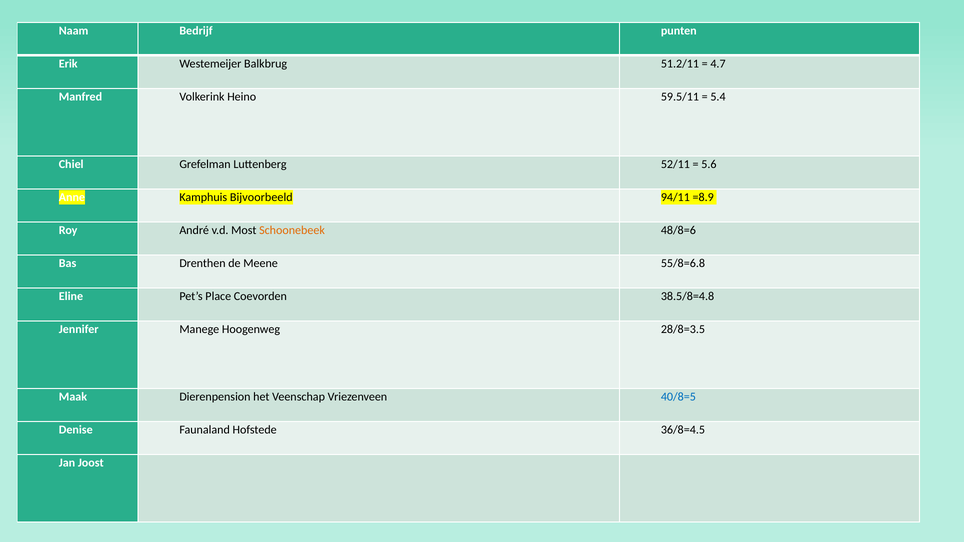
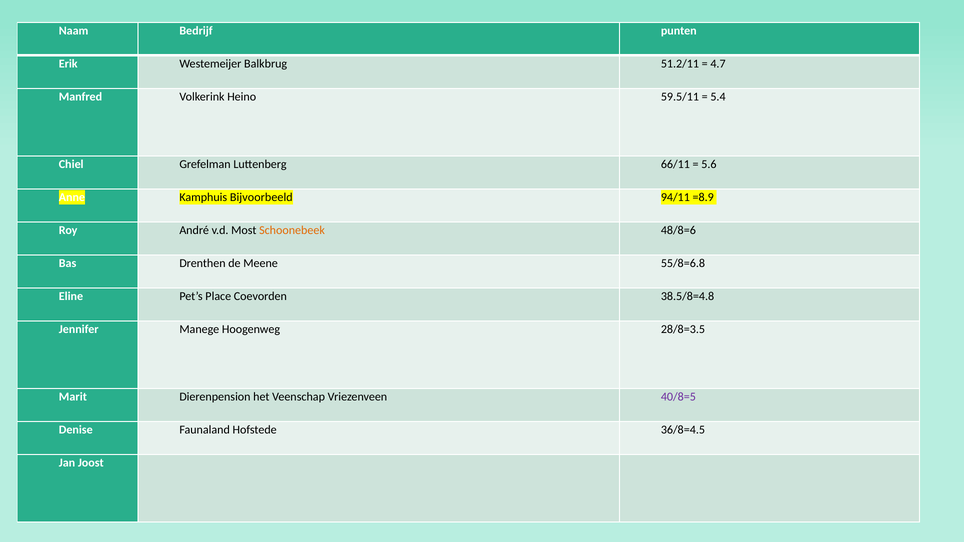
52/11: 52/11 -> 66/11 (675, 165)
Maak: Maak -> Marit (73, 397)
40/8=5 colour: blue -> purple (678, 397)
